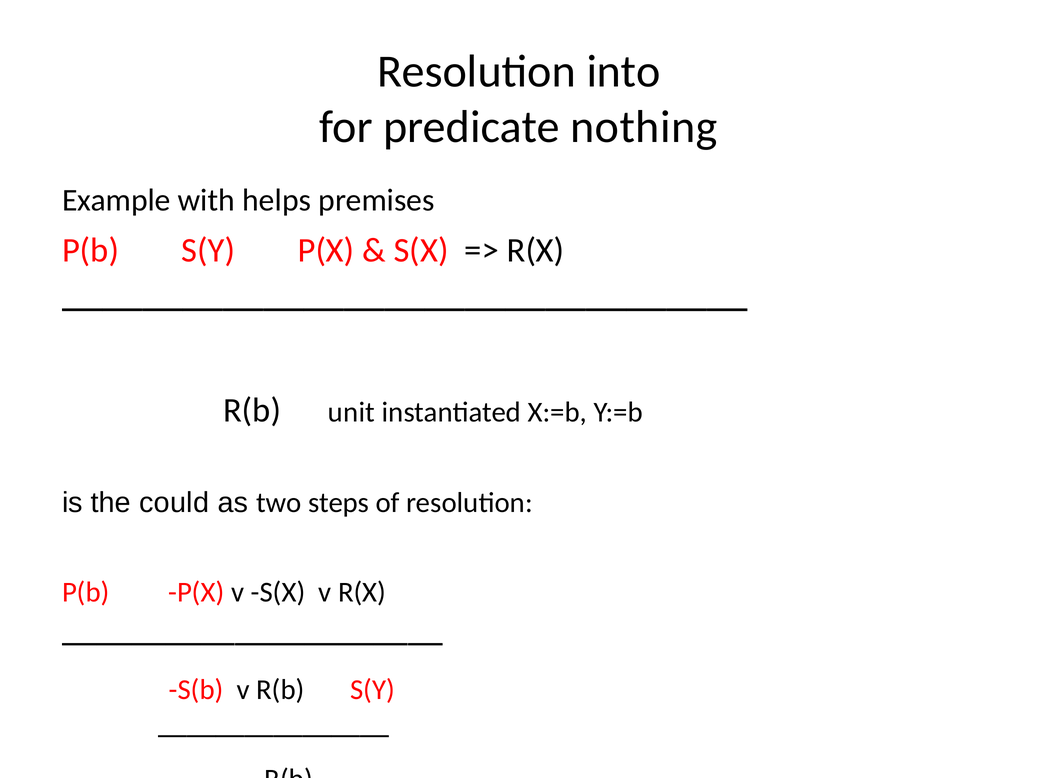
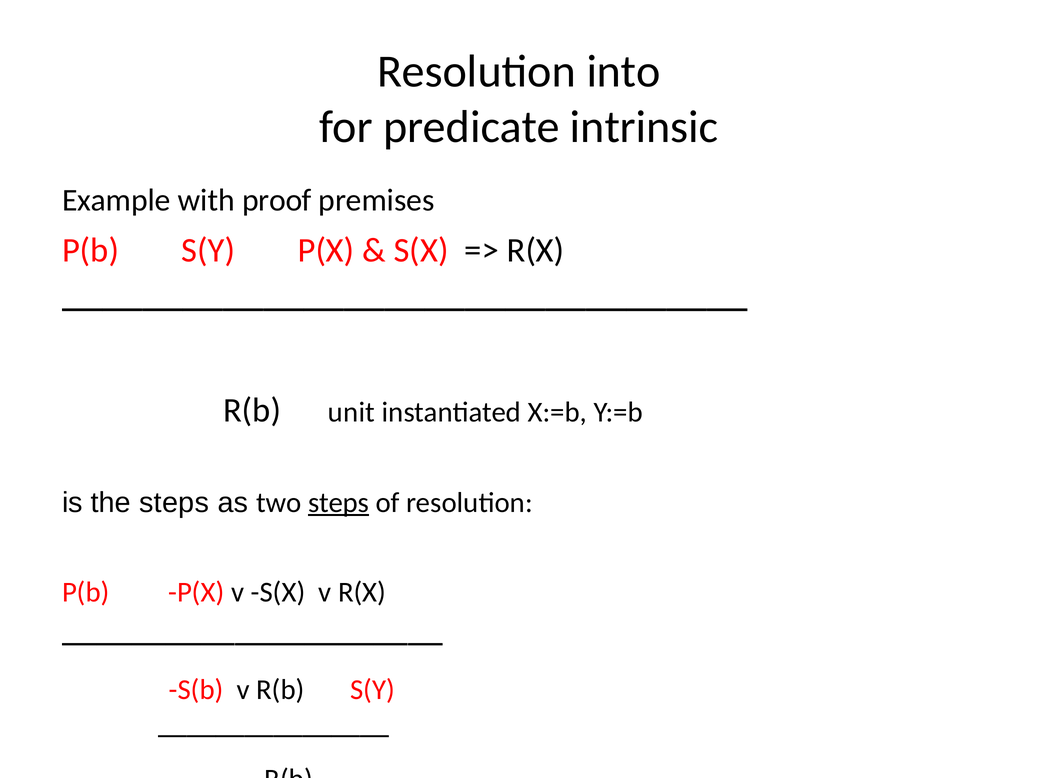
nothing: nothing -> intrinsic (644, 127)
helps: helps -> proof (277, 201)
the could: could -> steps (174, 503)
steps underline: none -> present (339, 503)
